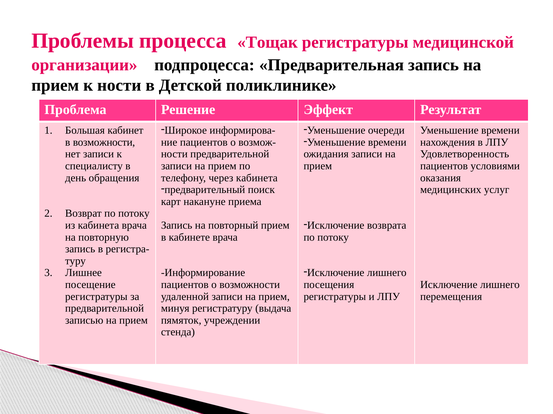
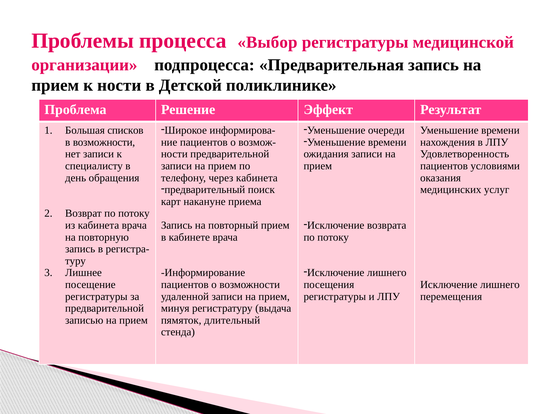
Тощак: Тощак -> Выбор (267, 42)
кабинет: кабинет -> списков (125, 131)
учреждении: учреждении -> длительный (232, 321)
